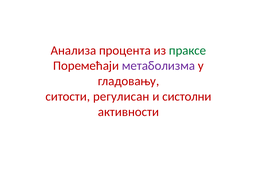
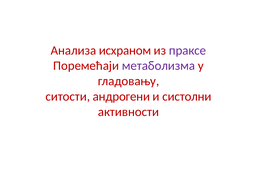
процента: процента -> исхраном (125, 51)
праксе colour: green -> purple (188, 51)
регулисан: регулисан -> андрогени (121, 97)
